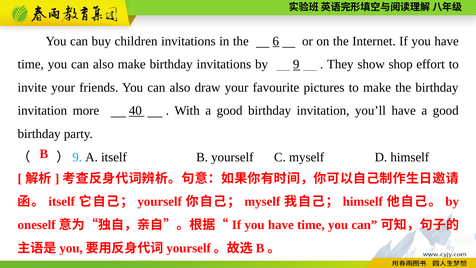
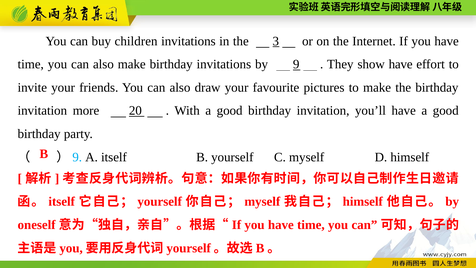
6: 6 -> 3 (276, 41)
show shop: shop -> have (401, 64)
40: 40 -> 20 (135, 111)
